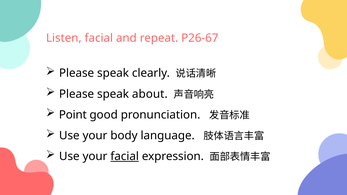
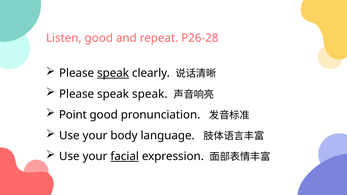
Listen facial: facial -> good (99, 38)
P26-67: P26-67 -> P26-28 (200, 38)
speak underline: none -> present (113, 73)
speak about: about -> speak (150, 94)
